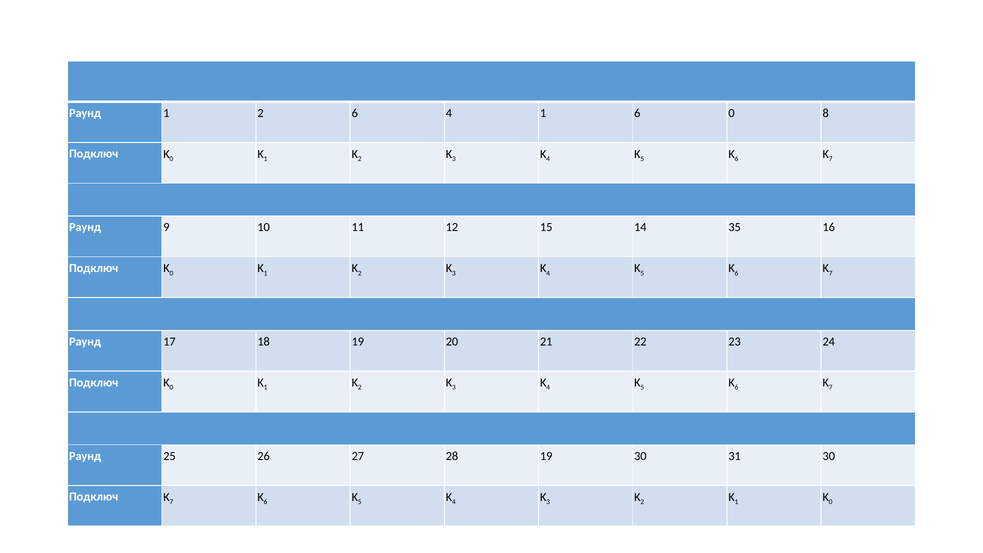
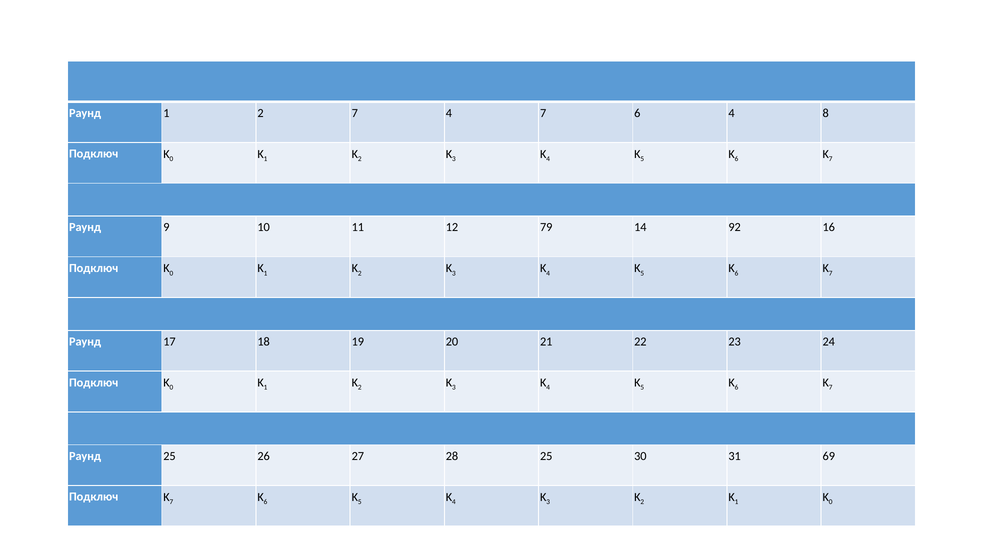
2 6: 6 -> 7 (355, 113)
4 1: 1 -> 7 (543, 113)
6 0: 0 -> 4 (731, 113)
15: 15 -> 79 (546, 227)
35: 35 -> 92 (735, 227)
28 19: 19 -> 25 (546, 456)
31 30: 30 -> 69 (829, 456)
